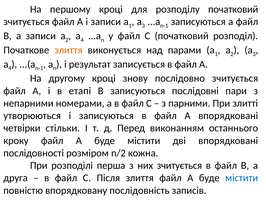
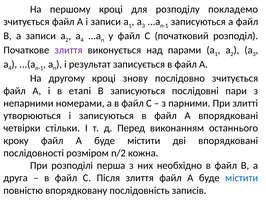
розподілу початковий: початковий -> покладемо (233, 9)
злиття colour: orange -> purple (68, 50)
них зчитується: зчитується -> необхідно (179, 165)
